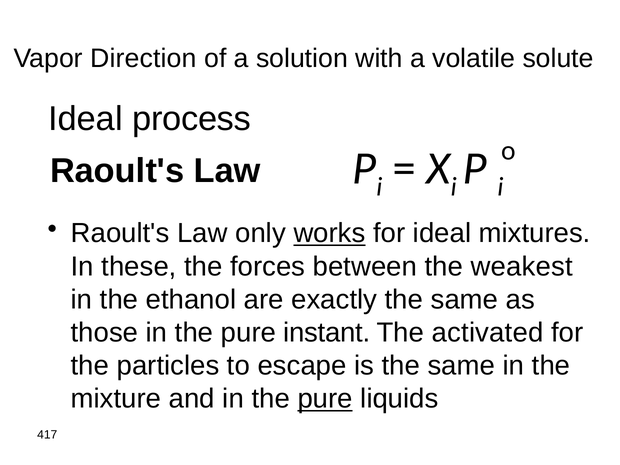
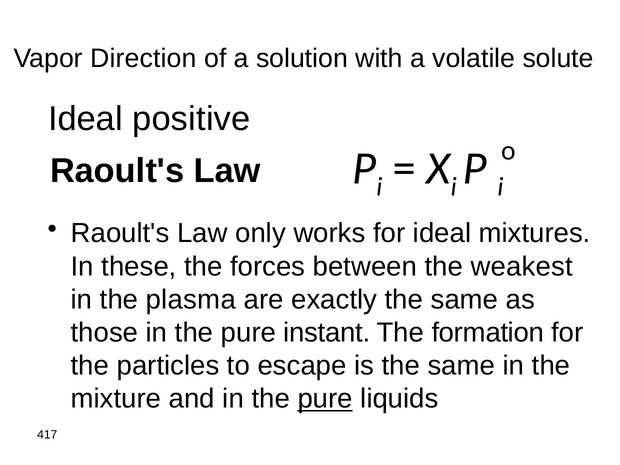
process: process -> positive (191, 119)
works underline: present -> none (330, 233)
ethanol: ethanol -> plasma (191, 300)
activated: activated -> formation (488, 333)
